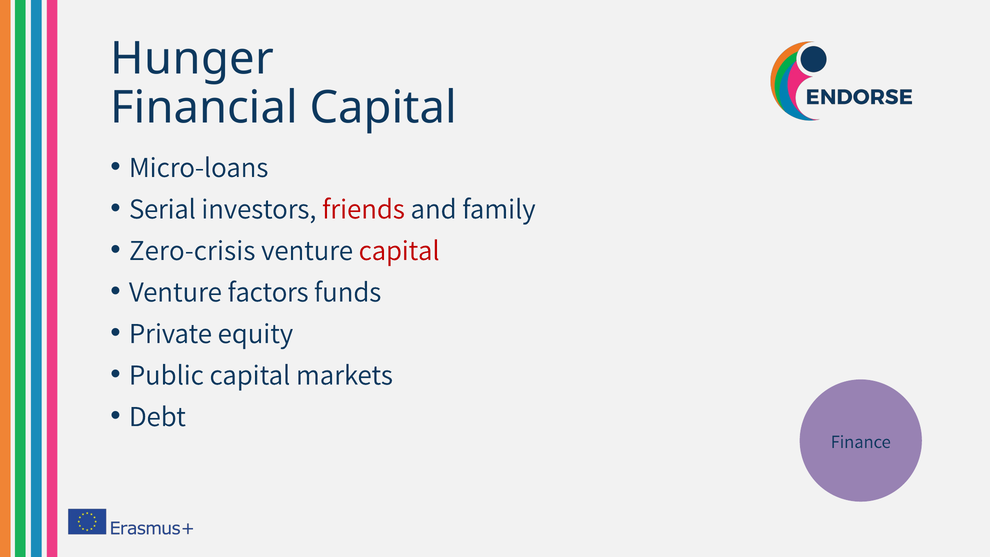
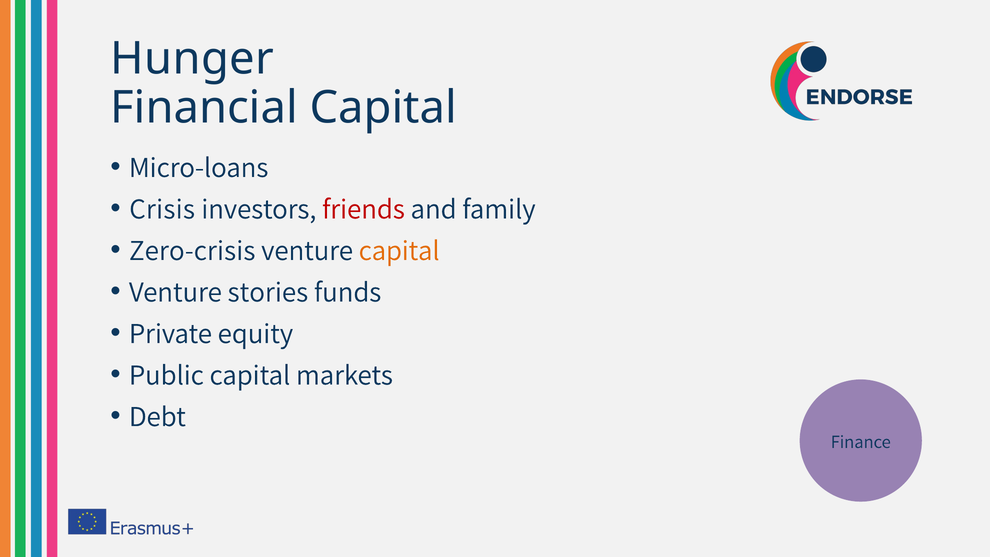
Serial: Serial -> Crisis (162, 209)
capital colour: red -> orange (399, 250)
factors: factors -> stories (268, 292)
